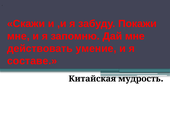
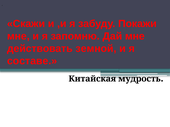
умение: умение -> земной (96, 49)
